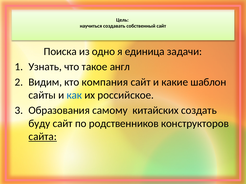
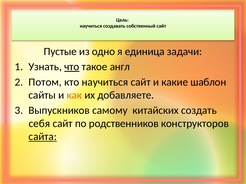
Поиска: Поиска -> Пустые (60, 52)
что underline: none -> present (72, 67)
Видим: Видим -> Потом (45, 82)
кто компания: компания -> научиться (105, 82)
как colour: blue -> orange (74, 95)
российское: российское -> добавляете (126, 95)
Образования: Образования -> Выпускников (59, 111)
буду: буду -> себя (39, 124)
